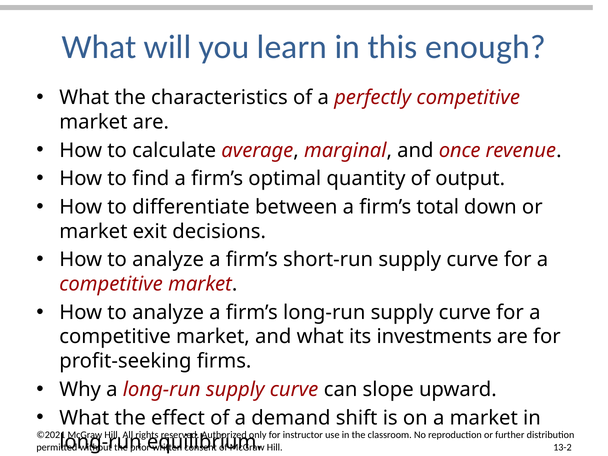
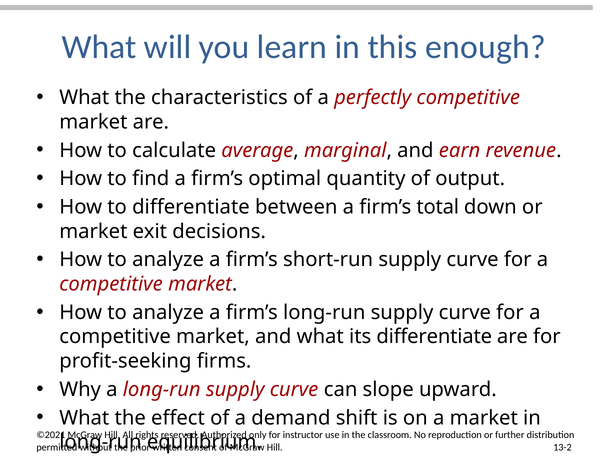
once: once -> earn (460, 150)
its investments: investments -> differentiate (434, 337)
